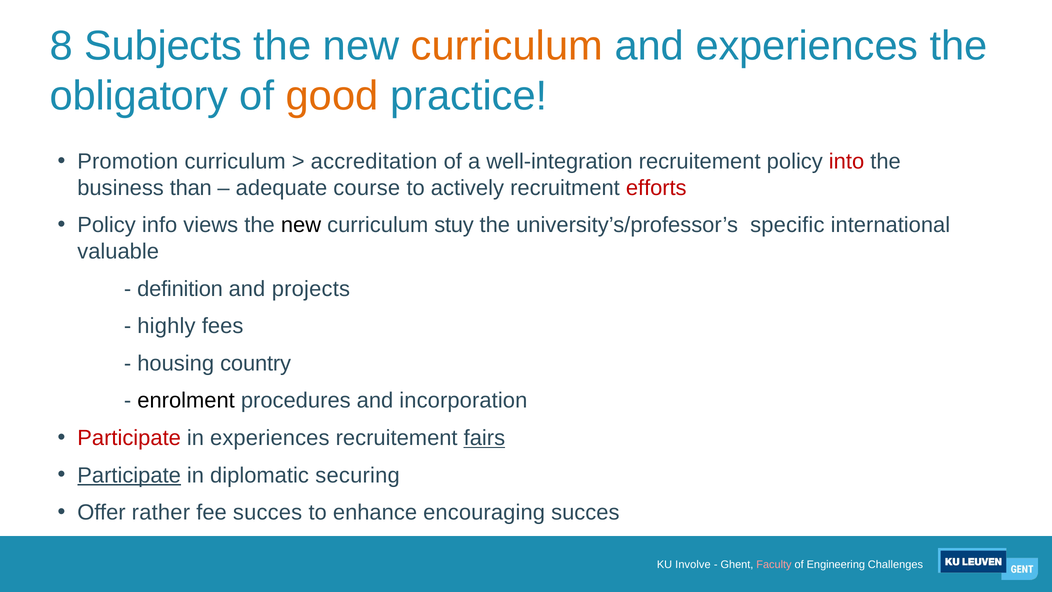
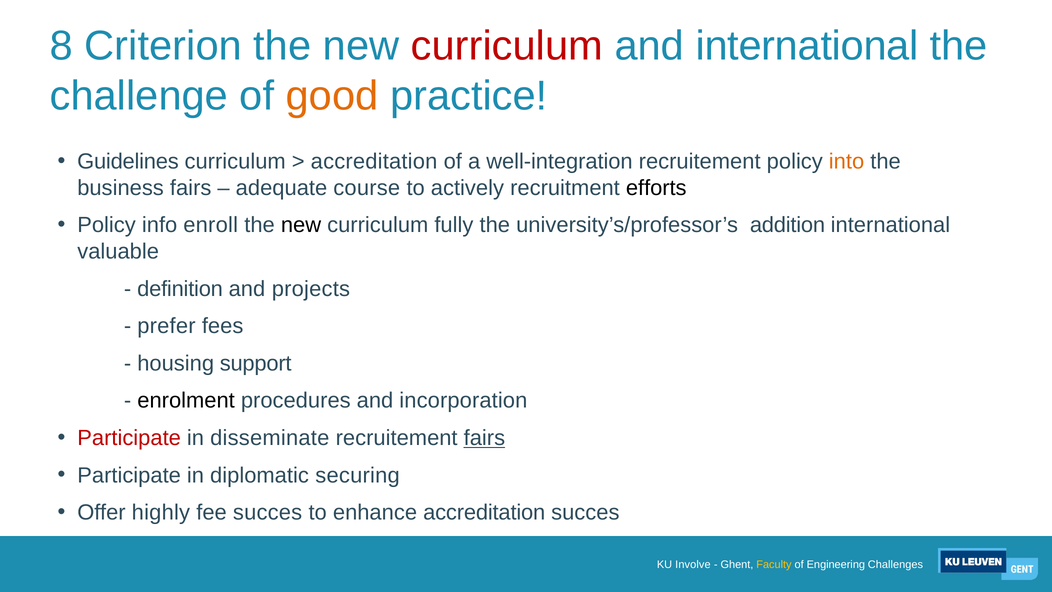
Subjects: Subjects -> Criterion (163, 46)
curriculum colour: orange -> red (507, 46)
and experiences: experiences -> international (807, 46)
obligatory: obligatory -> challenge (139, 96)
Promotion: Promotion -> Guidelines (128, 162)
into colour: red -> orange (847, 162)
business than: than -> fairs (191, 188)
efforts colour: red -> black (656, 188)
views: views -> enroll (211, 225)
stuy: stuy -> fully (454, 225)
specific: specific -> addition (788, 225)
highly: highly -> prefer (166, 326)
country: country -> support (256, 363)
in experiences: experiences -> disseminate (270, 438)
Participate underline: present -> none (129, 475)
rather: rather -> highly (161, 512)
enhance encouraging: encouraging -> accreditation (484, 512)
Faculty colour: pink -> yellow (774, 565)
